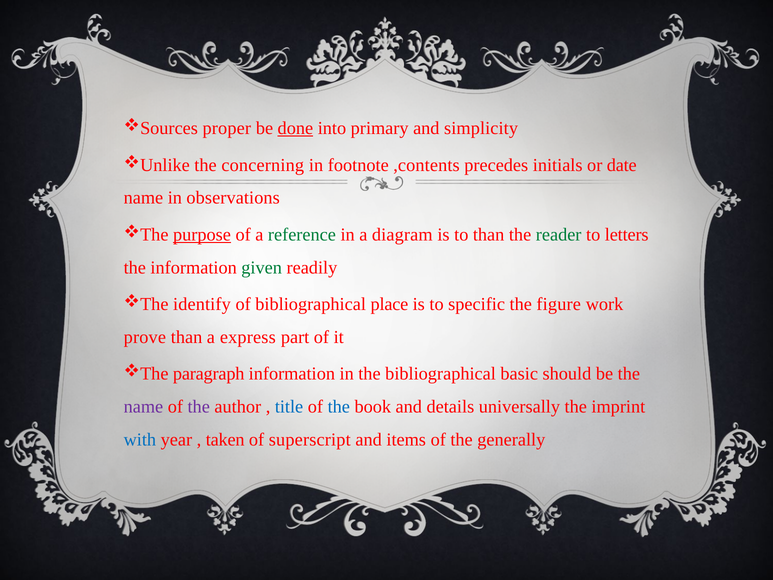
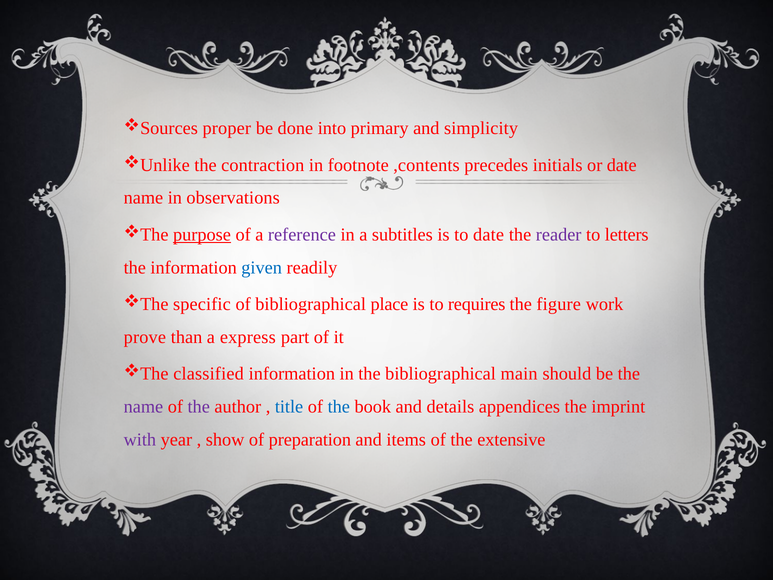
done underline: present -> none (295, 128)
concerning: concerning -> contraction (263, 165)
reference colour: green -> purple (302, 235)
diagram: diagram -> subtitles (402, 235)
to than: than -> date (489, 235)
reader colour: green -> purple (559, 235)
given colour: green -> blue (262, 267)
identify: identify -> specific (202, 304)
specific: specific -> requires (477, 304)
paragraph: paragraph -> classified (209, 374)
basic: basic -> main (519, 374)
universally: universally -> appendices (519, 407)
with colour: blue -> purple (140, 439)
taken: taken -> show (225, 439)
superscript: superscript -> preparation (310, 439)
generally: generally -> extensive (511, 439)
